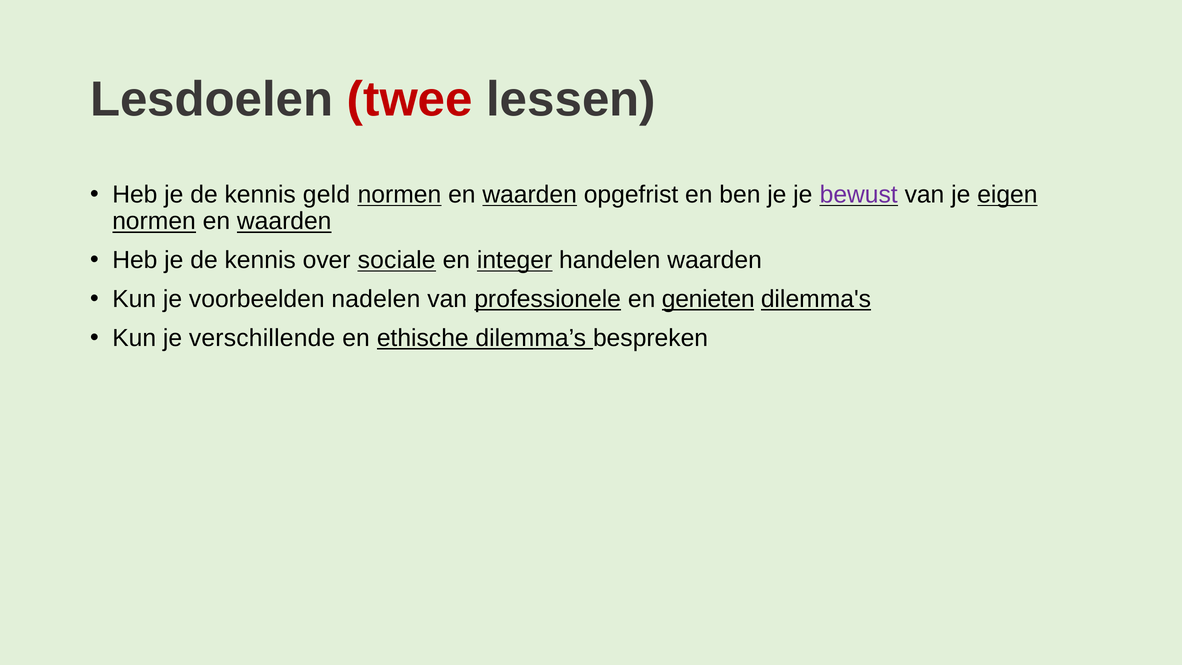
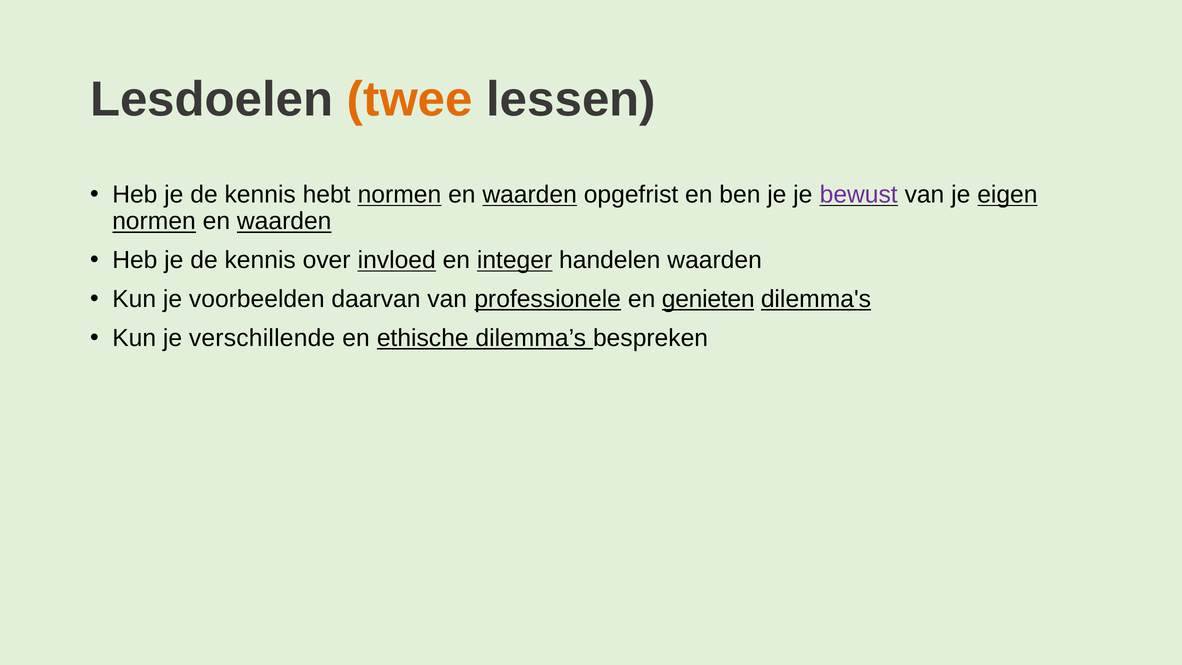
twee colour: red -> orange (410, 99)
geld: geld -> hebt (327, 195)
sociale: sociale -> invloed (397, 260)
nadelen: nadelen -> daarvan (376, 299)
